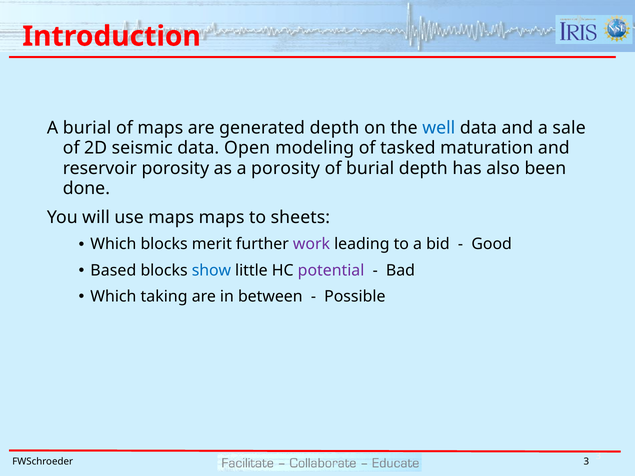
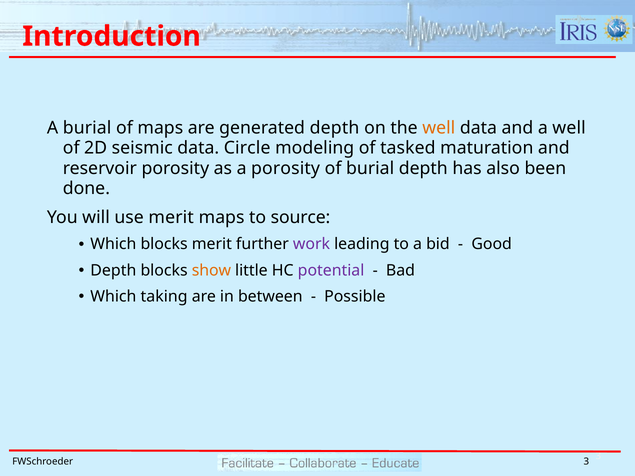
well colour: blue -> orange (439, 128)
a sale: sale -> well (569, 128)
Open: Open -> Circle (247, 148)
use maps: maps -> merit (171, 217)
sheets: sheets -> source (301, 217)
Based: Based -> Depth (113, 270)
show colour: blue -> orange (211, 270)
